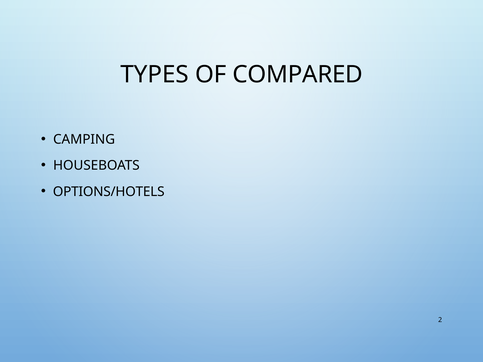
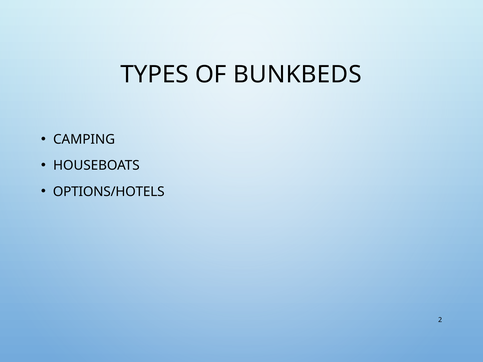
COMPARED: COMPARED -> BUNKBEDS (297, 75)
